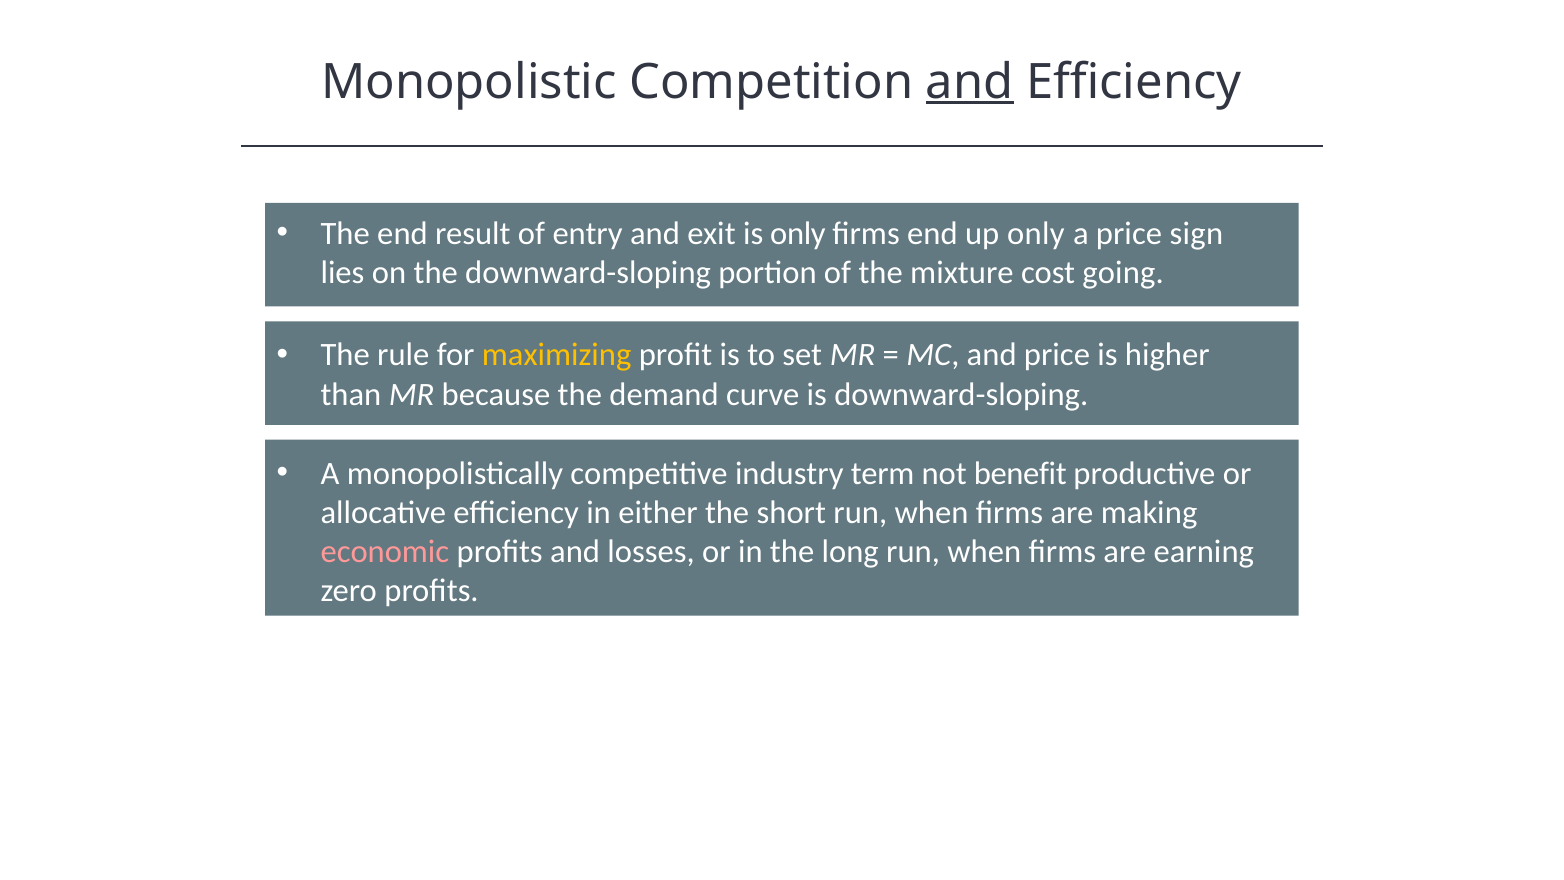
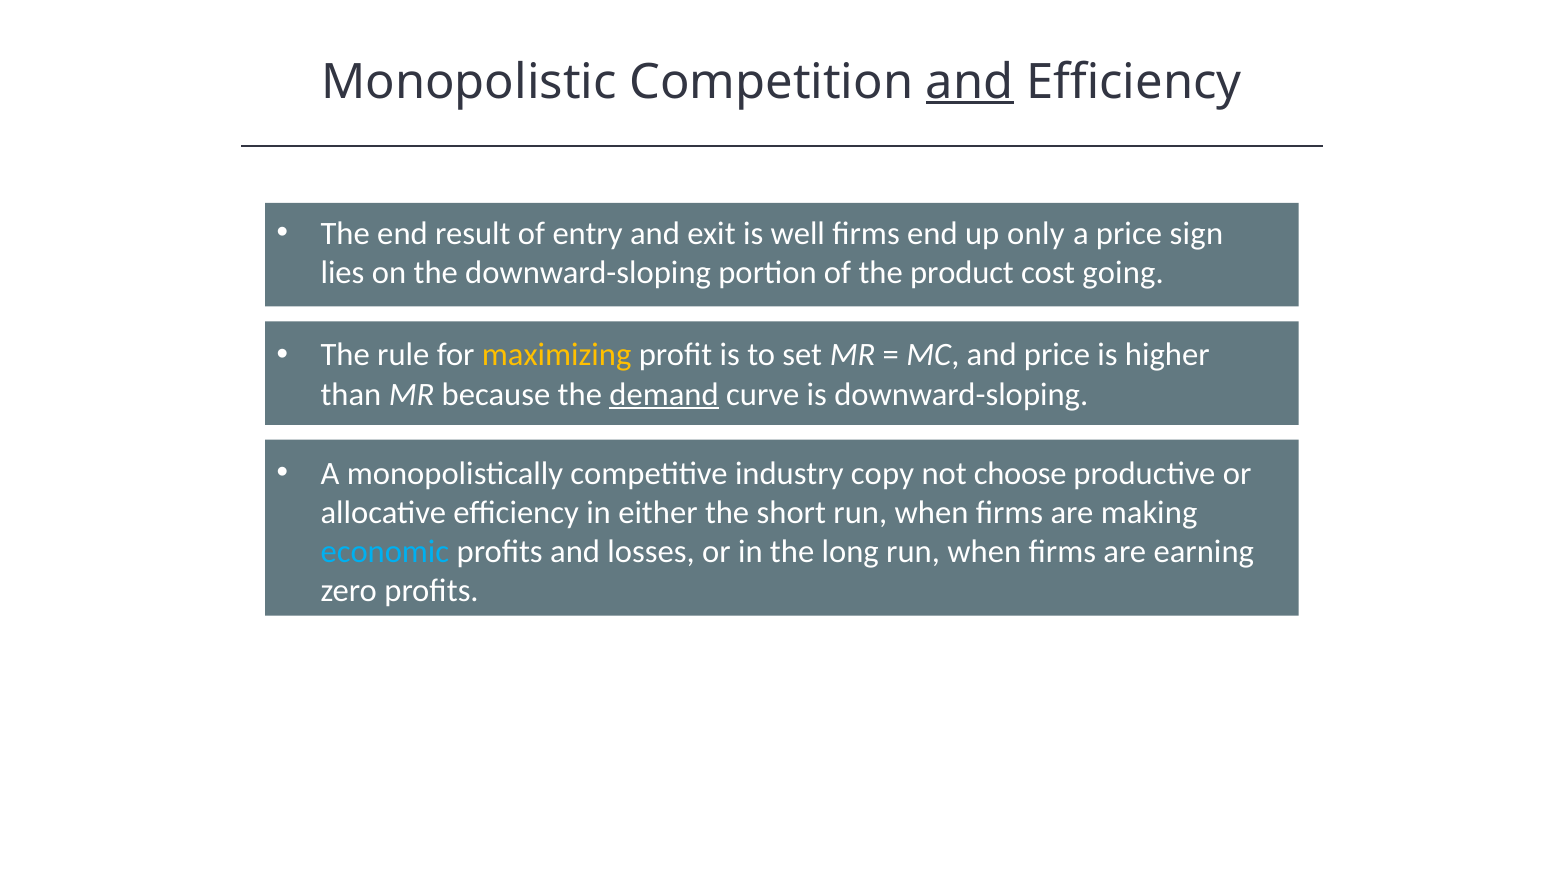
is only: only -> well (798, 234)
mixture: mixture -> product (962, 273)
demand underline: none -> present (664, 394)
term: term -> copy (882, 473)
benefit: benefit -> choose (1020, 473)
economic colour: pink -> light blue (385, 552)
